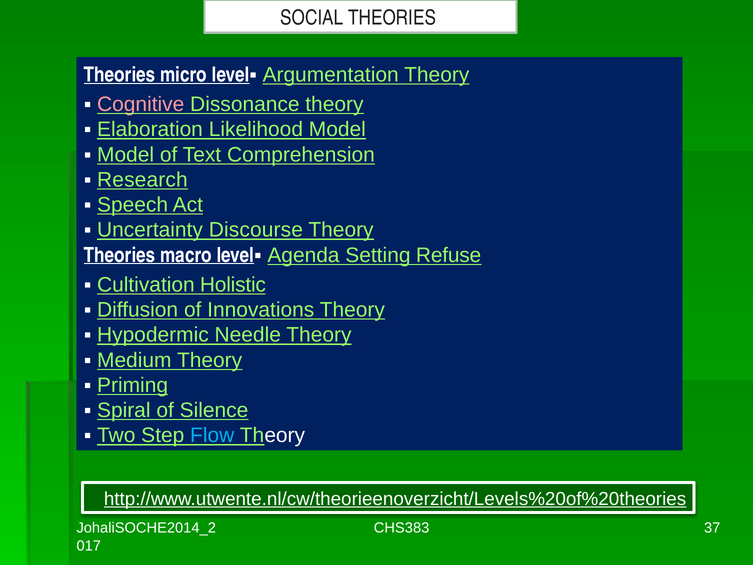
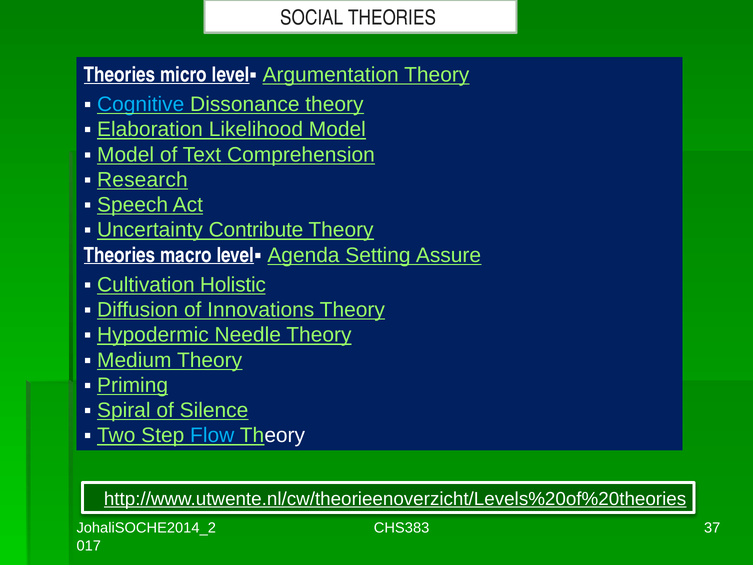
Cognitive colour: pink -> light blue (141, 104)
Discourse: Discourse -> Contribute (256, 230)
Refuse: Refuse -> Assure (449, 255)
